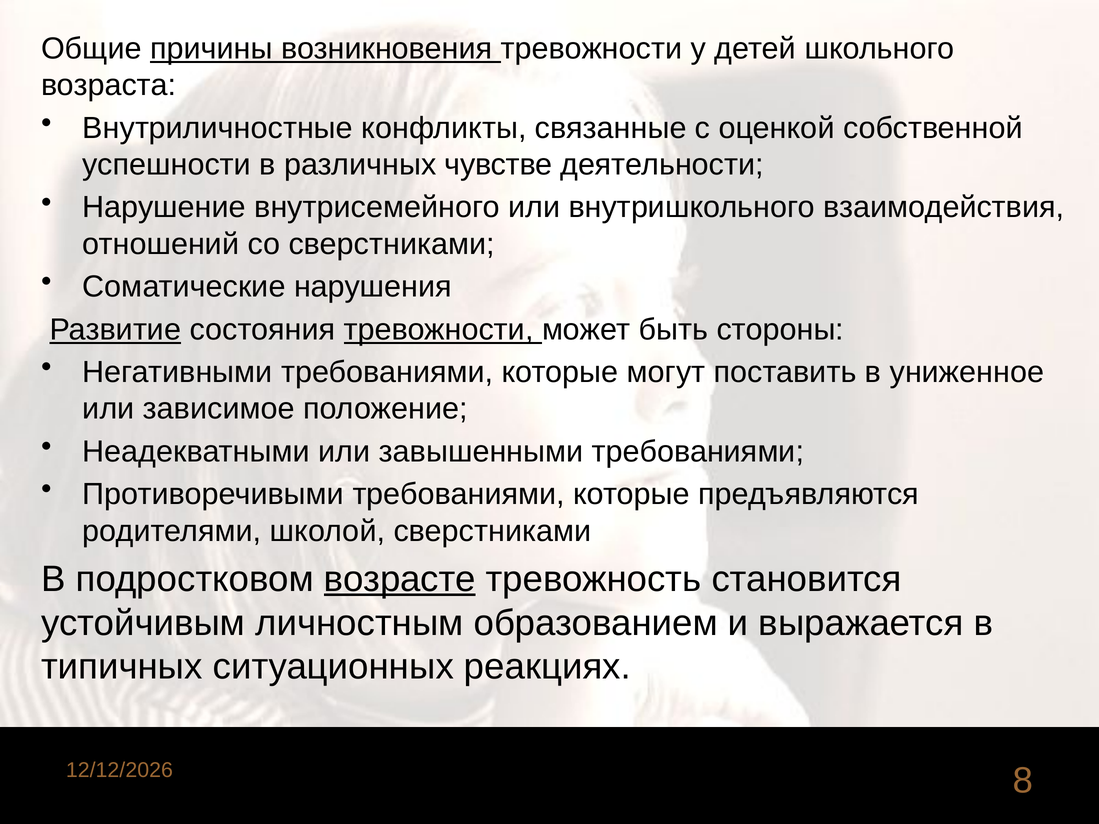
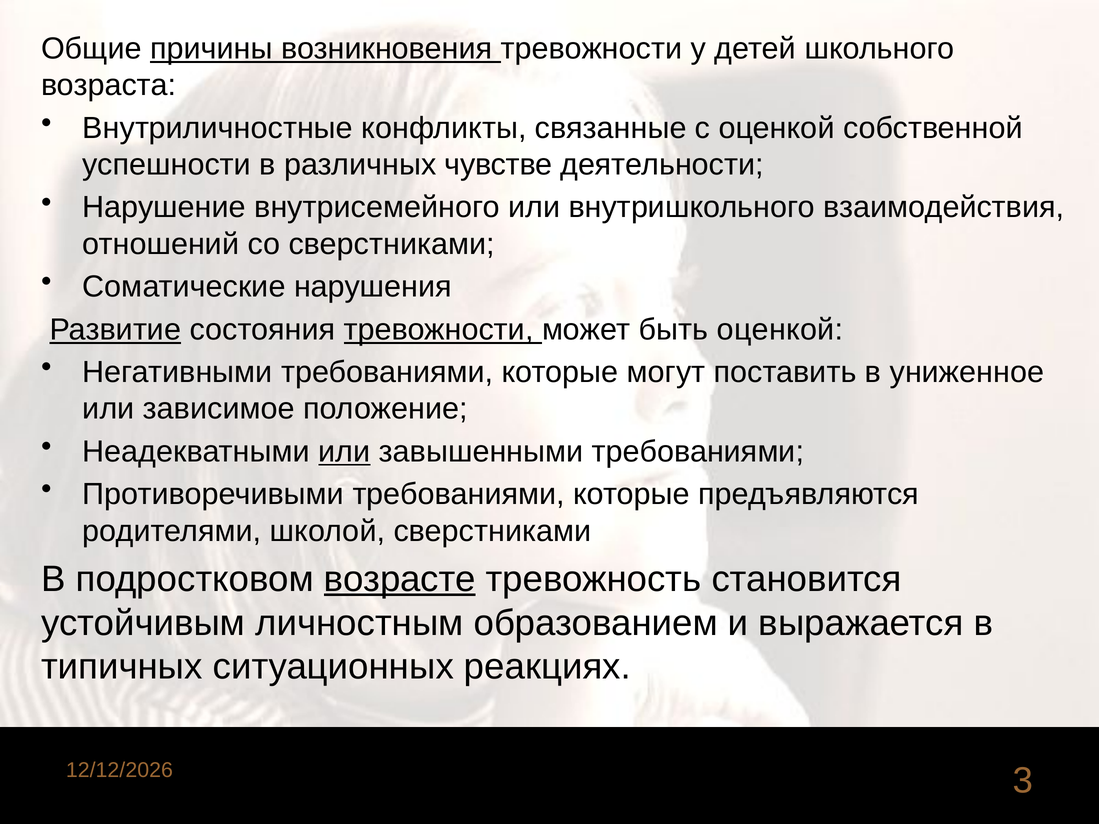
быть стороны: стороны -> оценкой (780, 330)
или underline: none -> present (344, 452)
8: 8 -> 3 (1023, 781)
